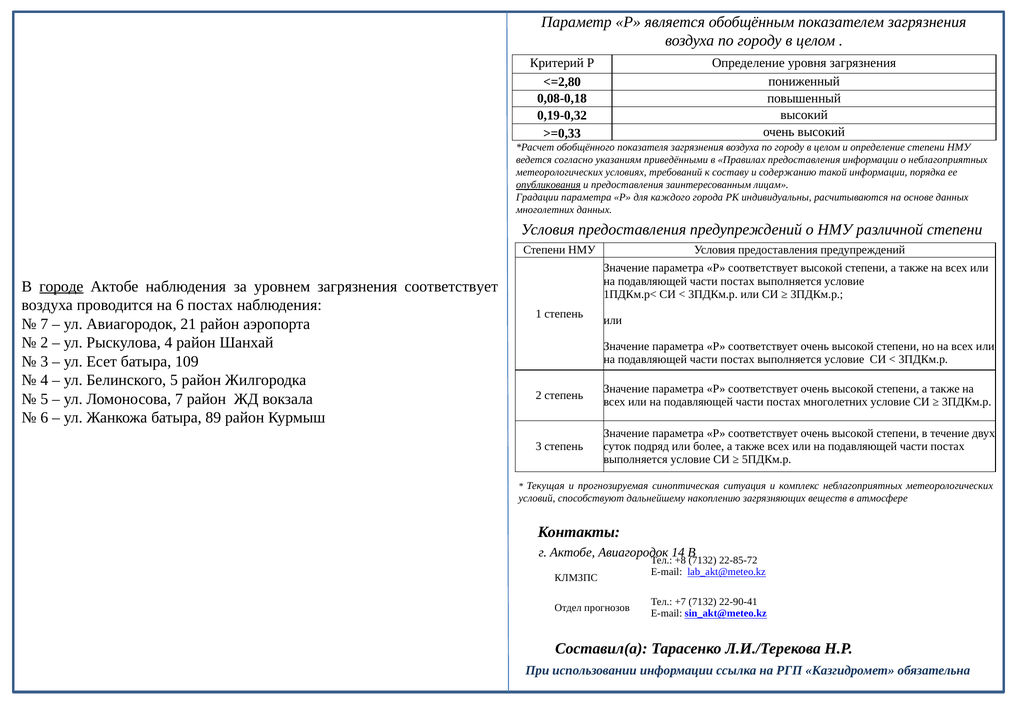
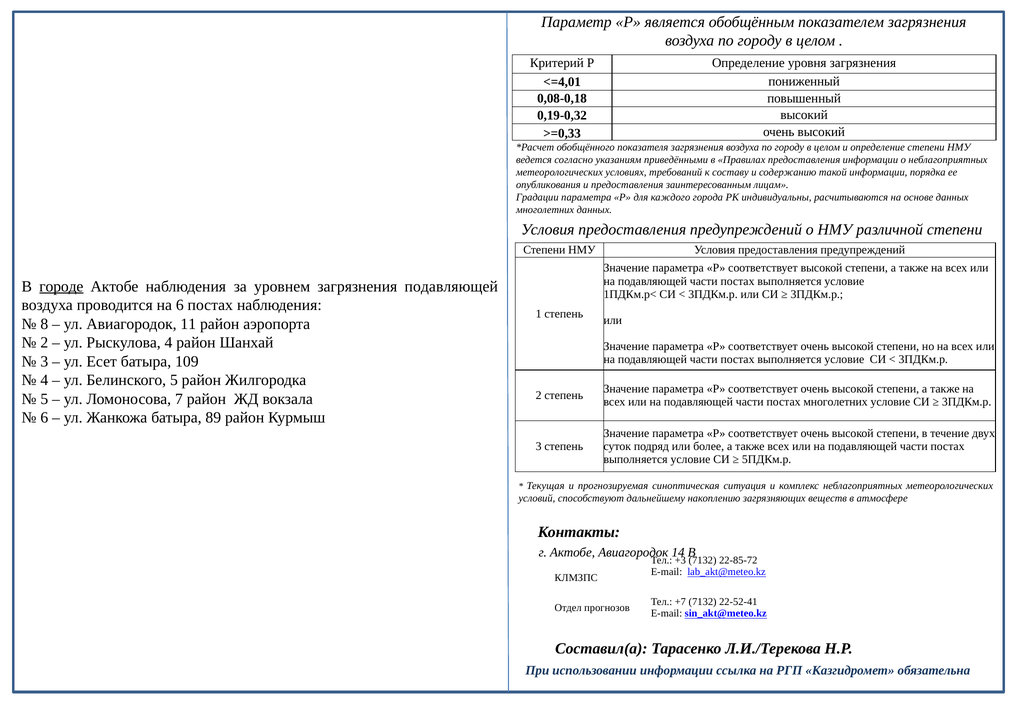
<=2,80: <=2,80 -> <=4,01 (562, 82)
опубликования underline: present -> none (548, 185)
загрязнения соответствует: соответствует -> подавляющей (451, 286)
7: 7 -> 8 (44, 324)
21: 21 -> 11 (188, 324)
+8: +8 -> +3 (680, 561)
22-90-41: 22-90-41 -> 22-52-41 (738, 602)
